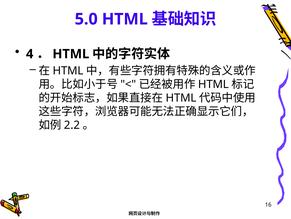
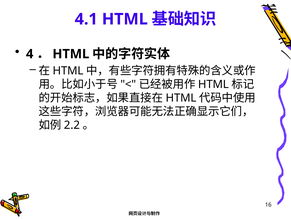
5.0: 5.0 -> 4.1 (86, 19)
